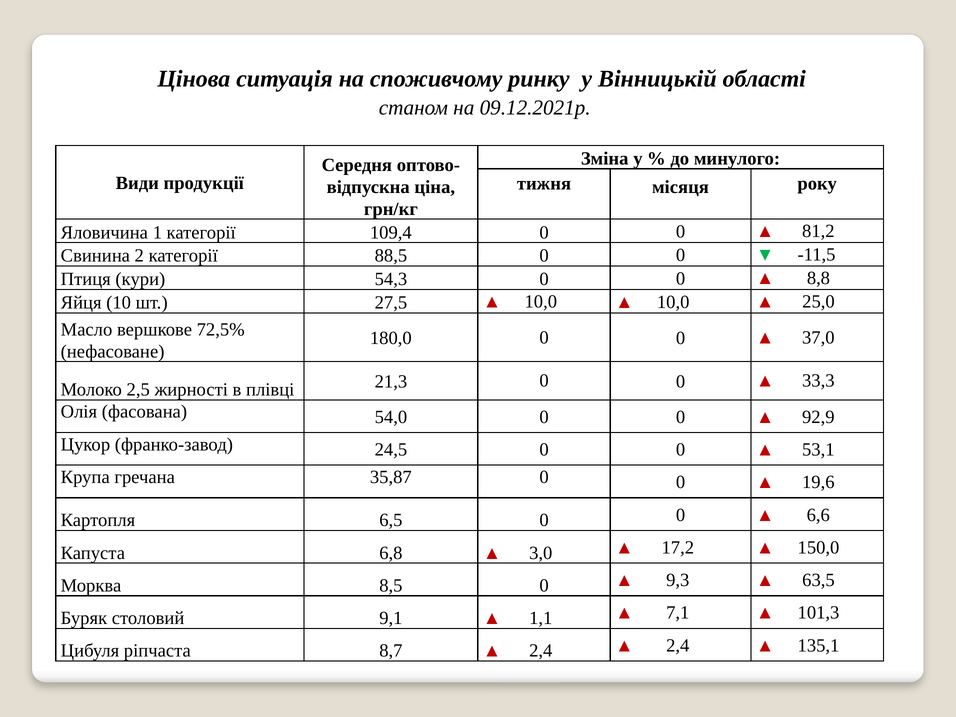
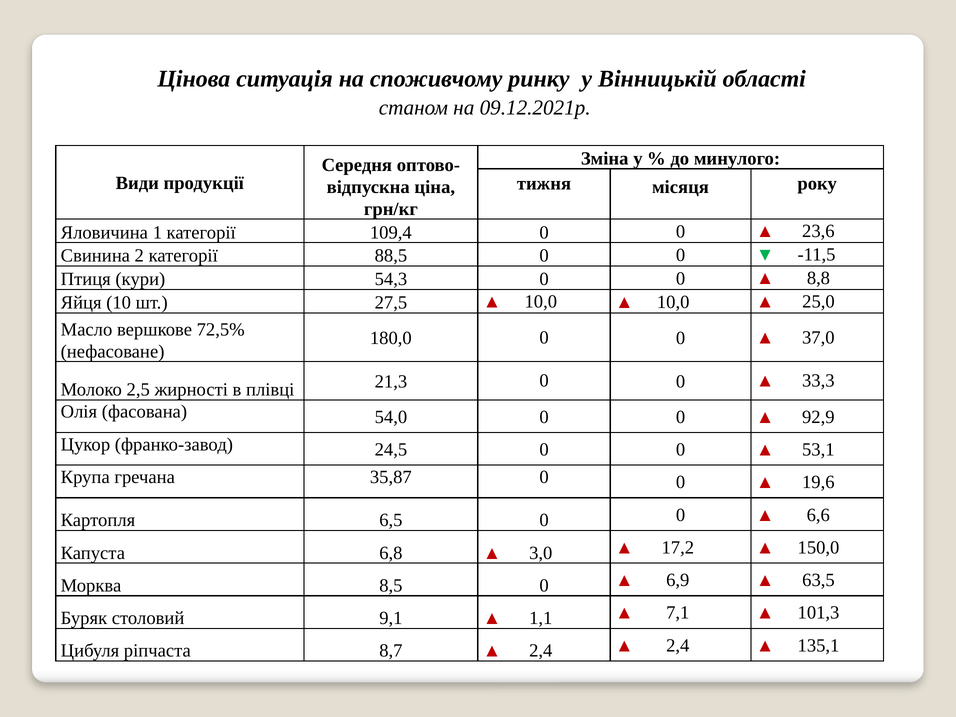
81,2: 81,2 -> 23,6 (818, 231)
9,3: 9,3 -> 6,9 (678, 580)
